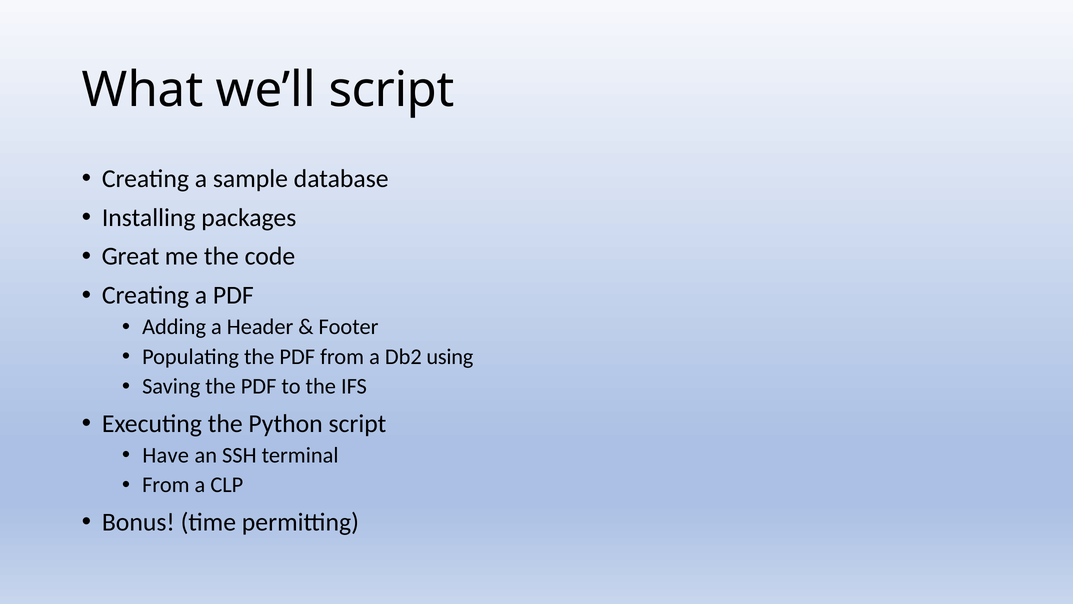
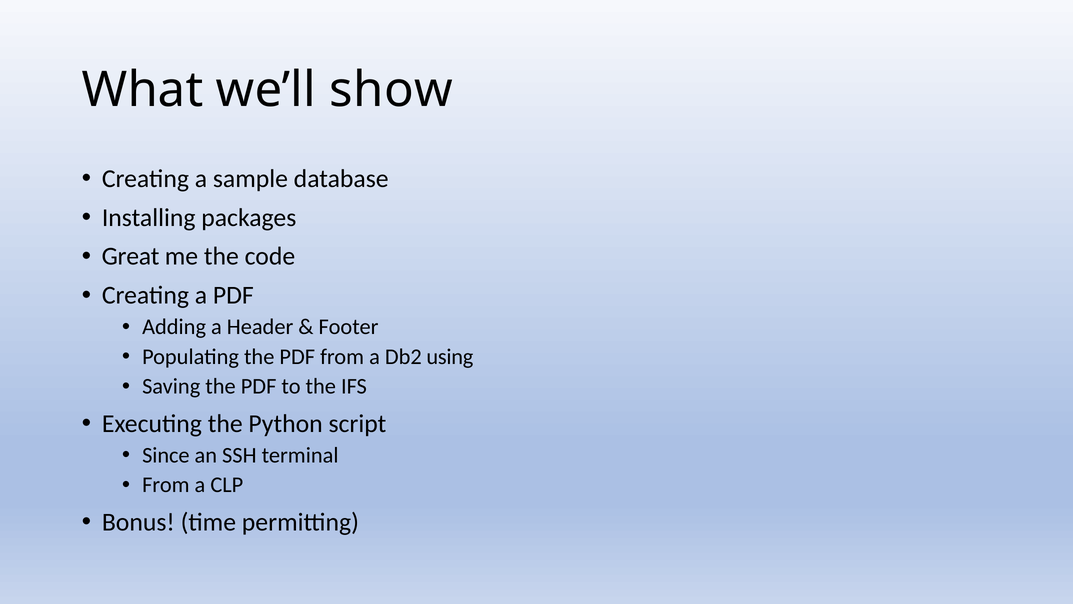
we’ll script: script -> show (391, 90)
Have: Have -> Since (166, 455)
